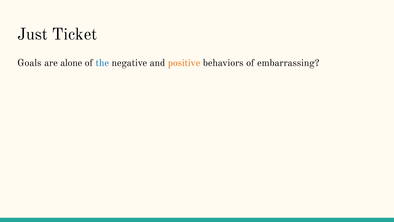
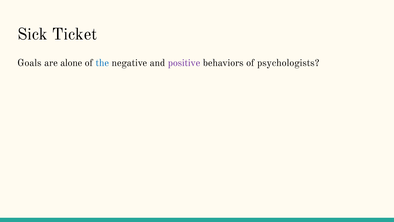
Just: Just -> Sick (32, 34)
positive colour: orange -> purple (184, 63)
embarrassing: embarrassing -> psychologists (288, 63)
